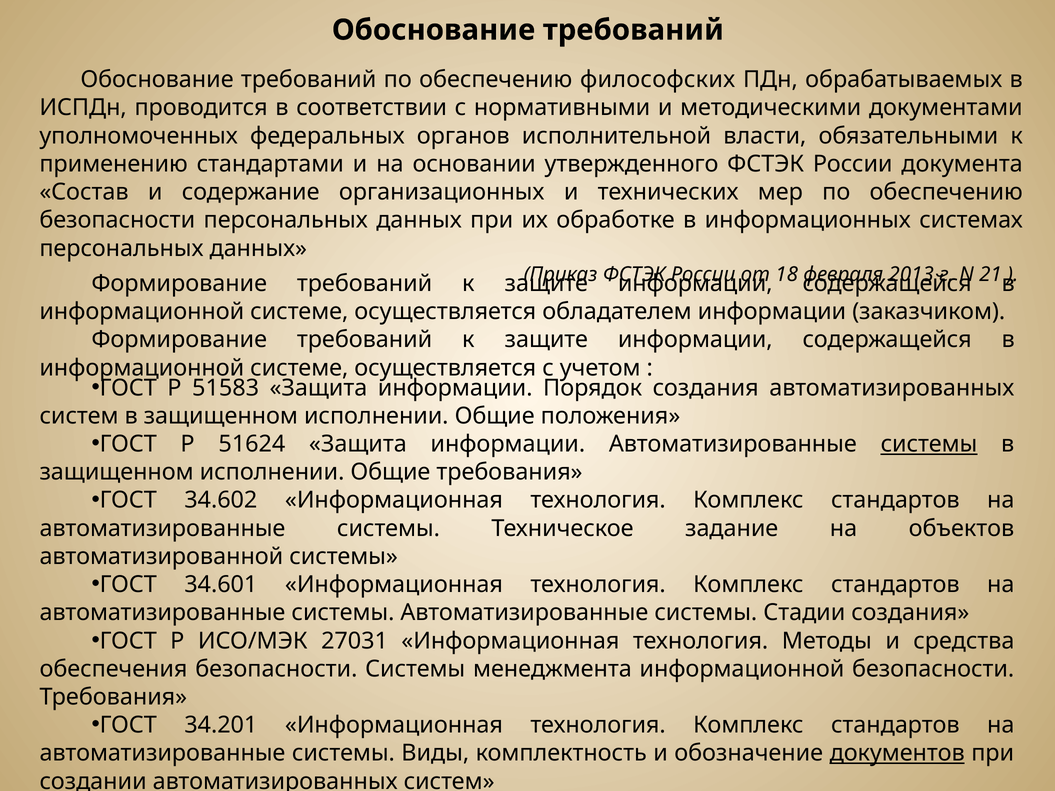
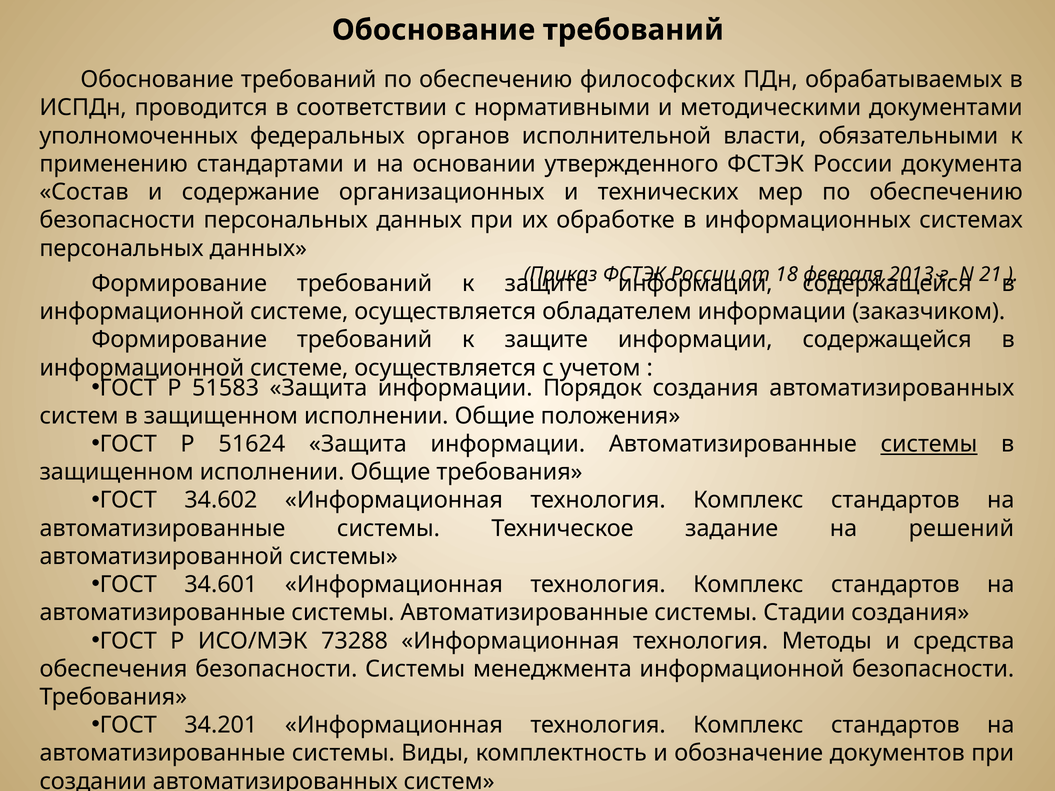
объектов: объектов -> решений (961, 529)
27031: 27031 -> 73288 (355, 641)
документов underline: present -> none (897, 753)
